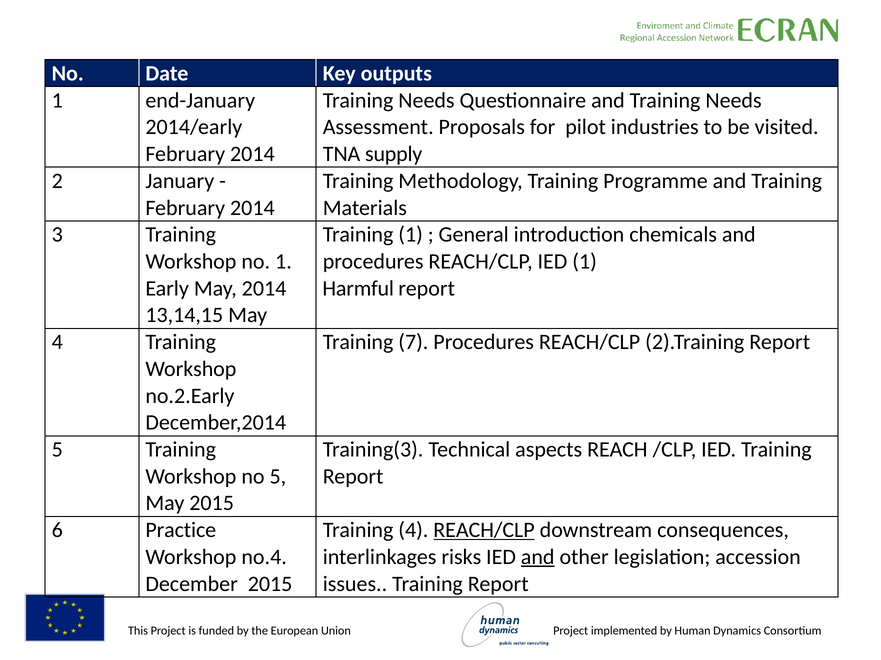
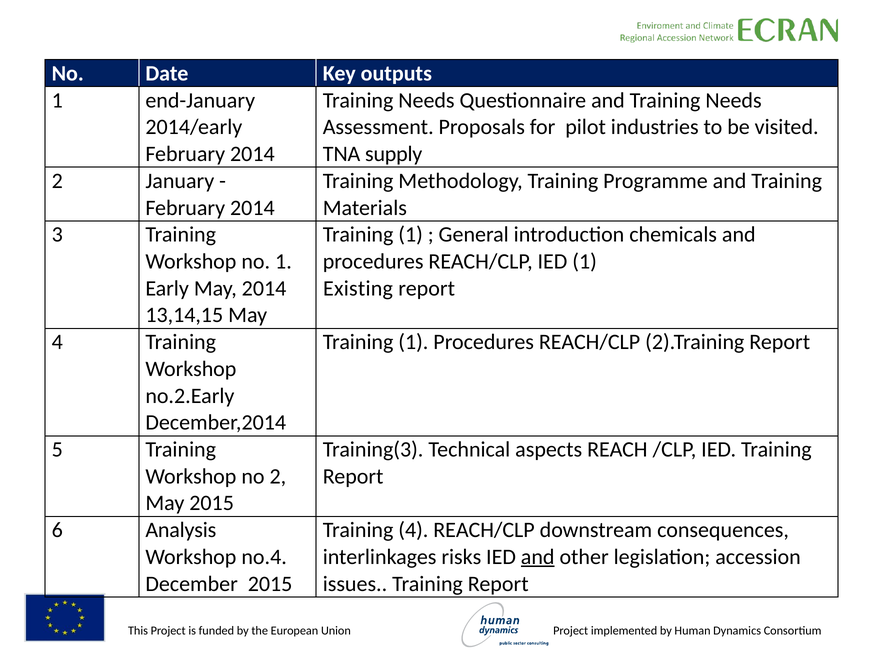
Harmful: Harmful -> Existing (358, 289)
7: 7 -> 1 (413, 342)
no 5: 5 -> 2 (278, 477)
Practice: Practice -> Analysis (181, 531)
REACH/CLP underline: present -> none (484, 531)
